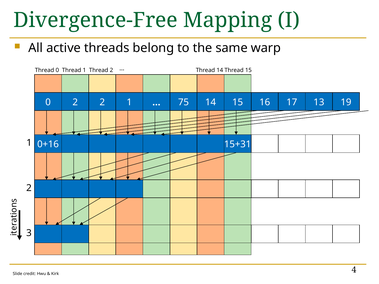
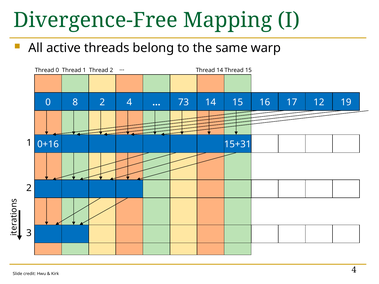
0 2: 2 -> 8 (75, 102)
2 1: 1 -> 4 (129, 102)
75: 75 -> 73 (183, 102)
13: 13 -> 12 (319, 102)
